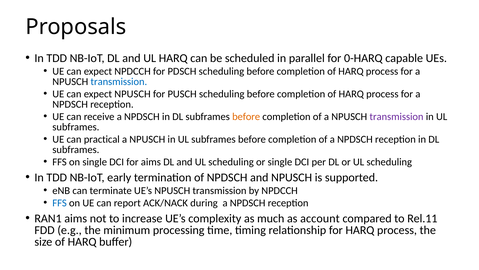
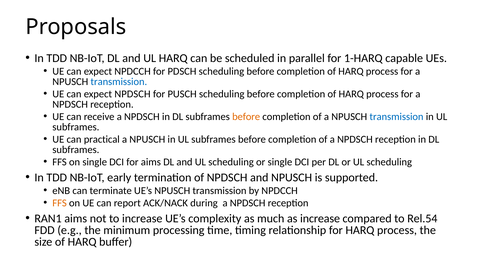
0-HARQ: 0-HARQ -> 1-HARQ (363, 58)
expect NPUSCH: NPUSCH -> NPDSCH (133, 94)
transmission colour: purple -> blue (397, 117)
FFS colour: blue -> orange (60, 203)
as account: account -> increase (320, 218)
Rel.11: Rel.11 -> Rel.54 (422, 218)
